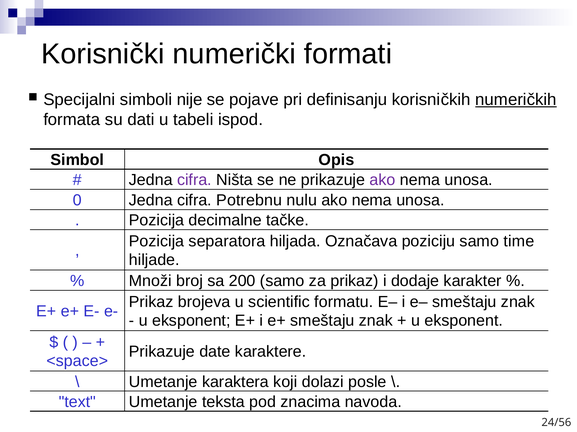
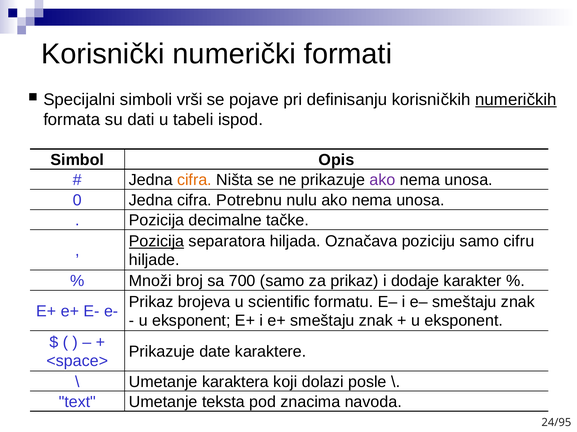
nije: nije -> vrši (190, 100)
cifra colour: purple -> orange (194, 180)
Pozicija underline: none -> present (157, 242)
time: time -> cifru (519, 242)
200: 200 -> 700 (242, 281)
24/56: 24/56 -> 24/95 (556, 423)
